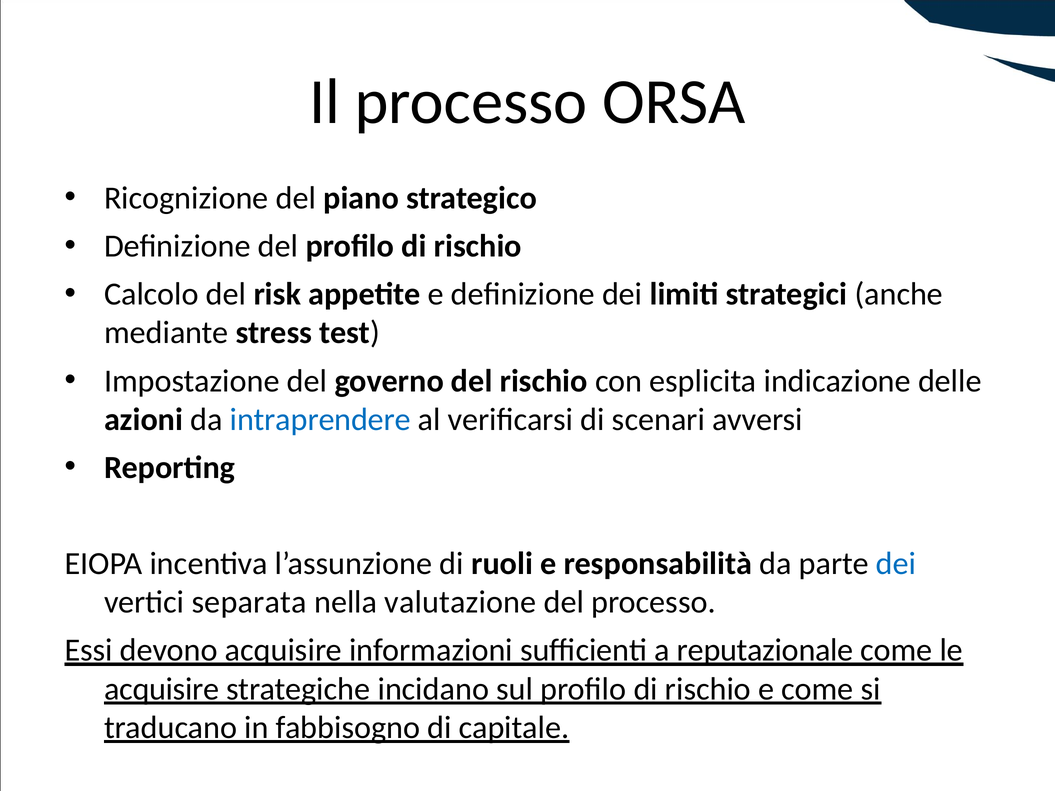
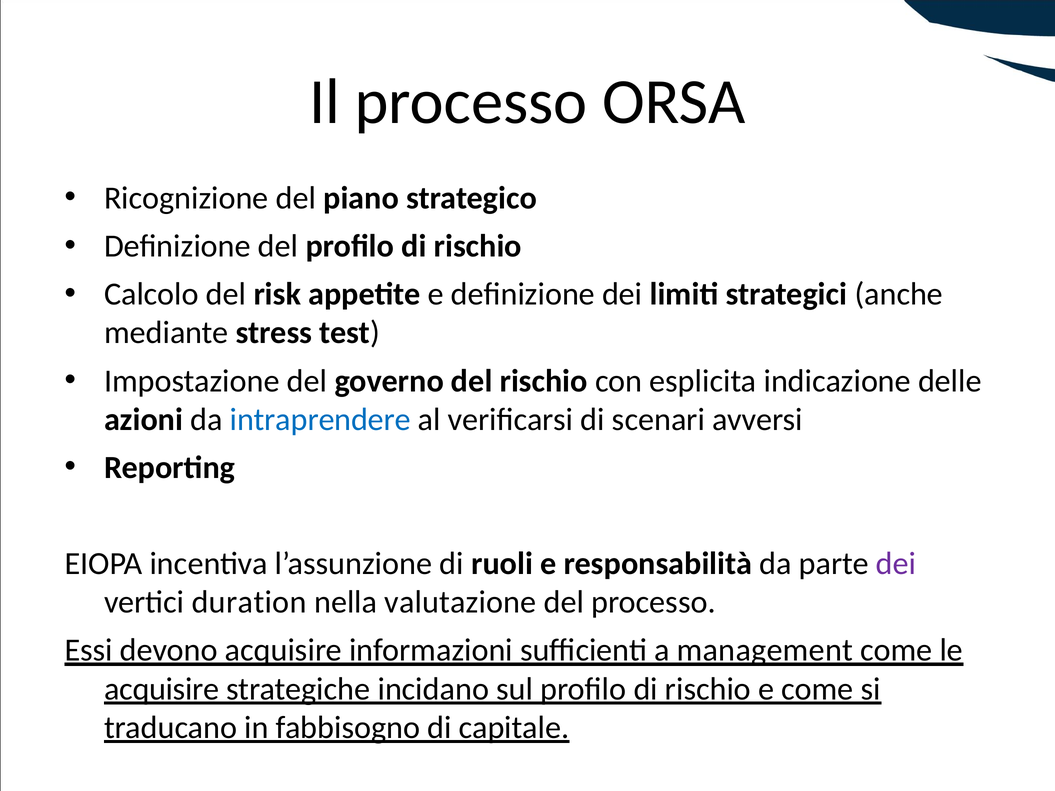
dei colour: blue -> purple (896, 564)
separata: separata -> duration (249, 603)
reputazionale: reputazionale -> management (765, 651)
